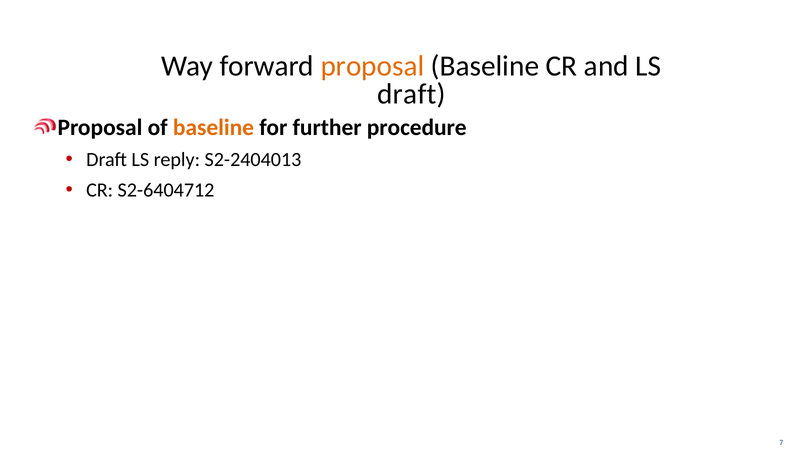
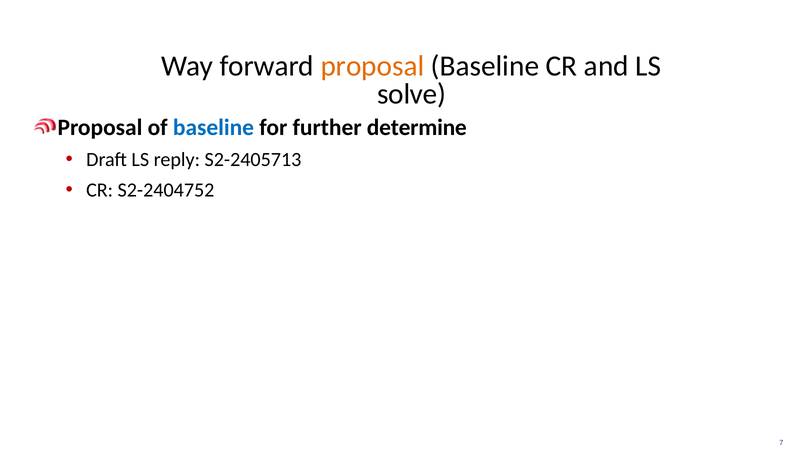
draft: draft -> solve (412, 94)
baseline colour: orange -> blue (214, 128)
procedure: procedure -> determine (417, 128)
S2-2404013: S2-2404013 -> S2-2405713 (253, 160)
S2-6404712: S2-6404712 -> S2-2404752 (166, 190)
